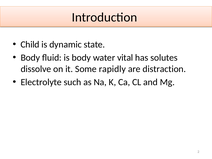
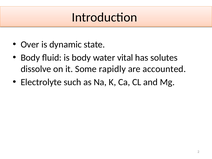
Child: Child -> Over (30, 44)
distraction: distraction -> accounted (164, 69)
